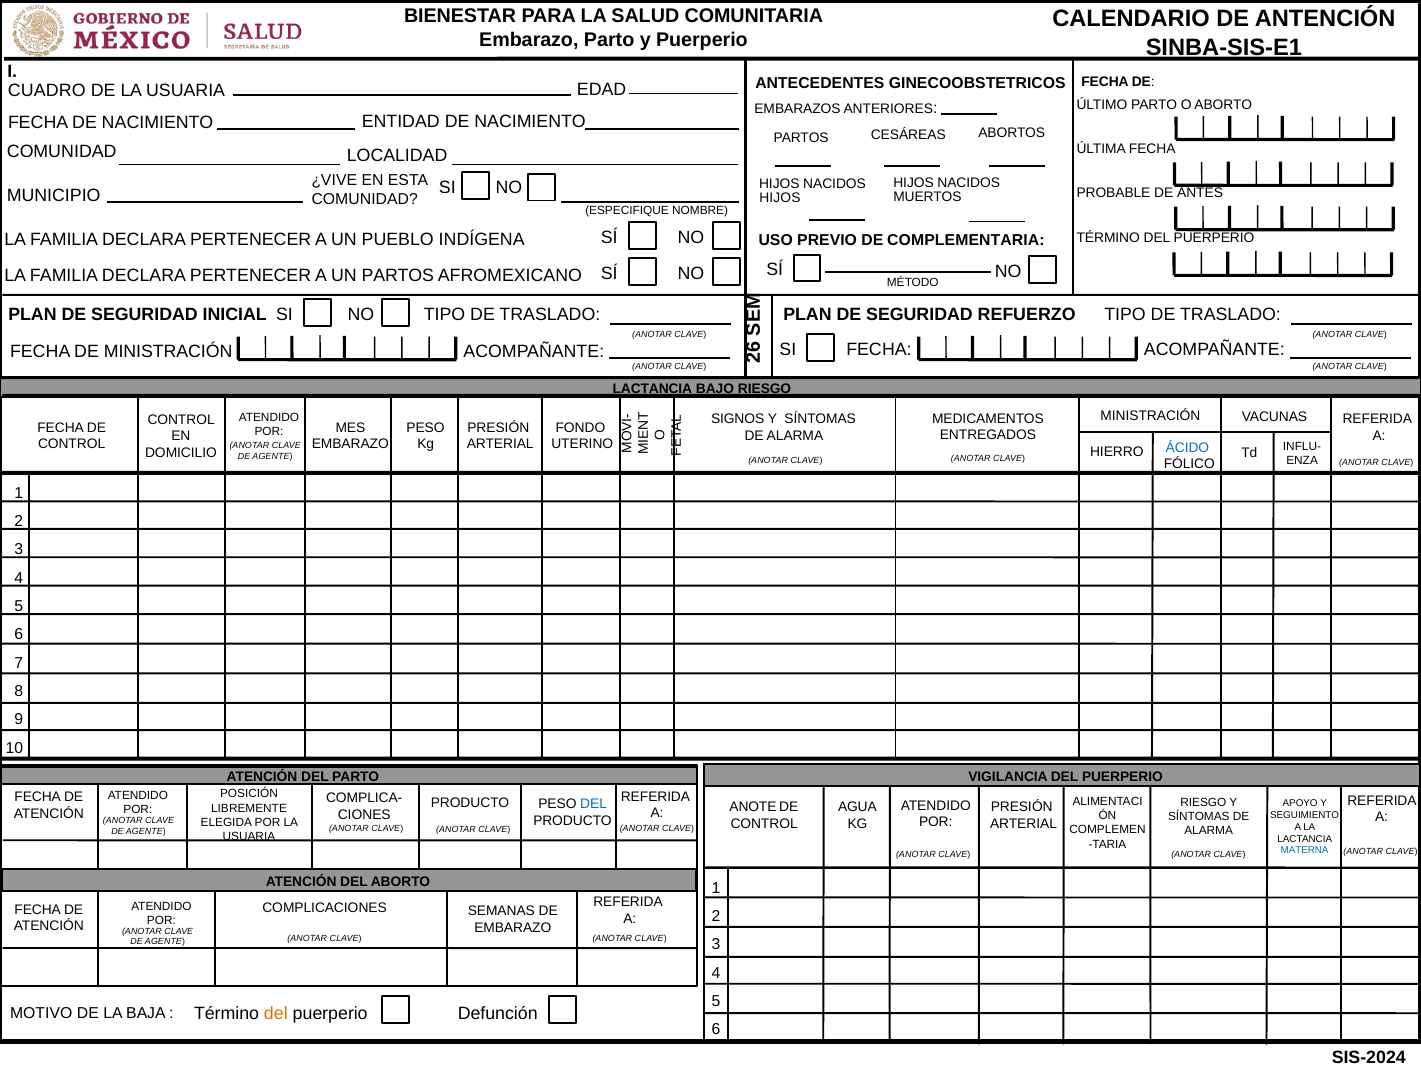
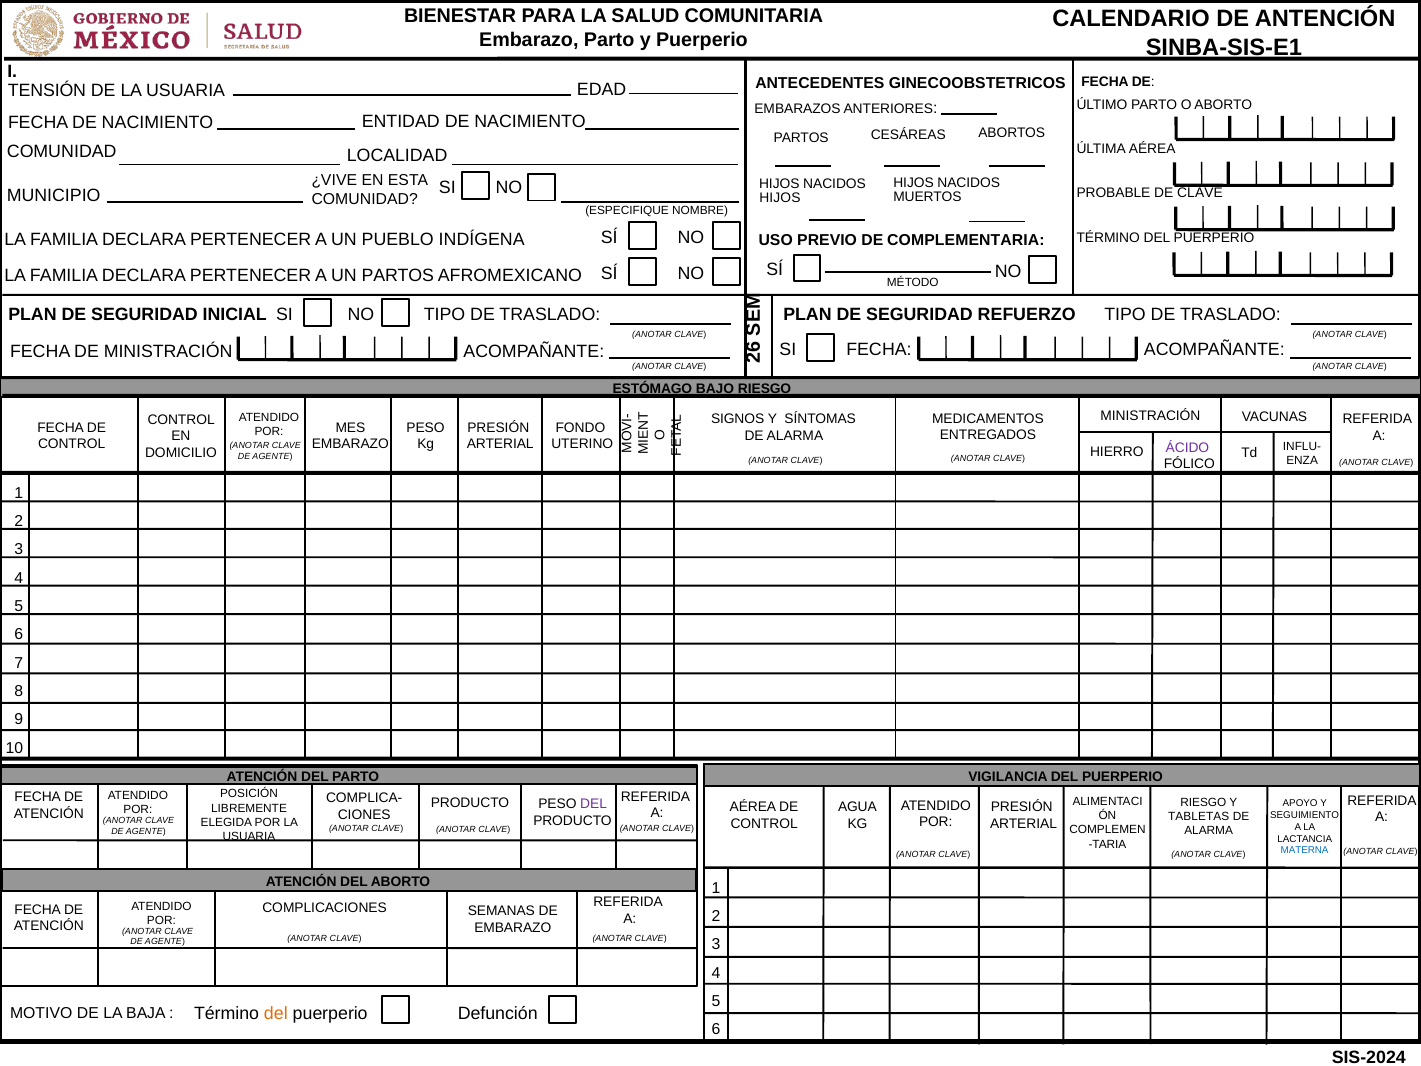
CUADRO: CUADRO -> TENSIÓN (47, 90)
ÚLTIMA FECHA: FECHA -> AÉREA (1152, 149)
DE ANTES: ANTES -> CLAVE (1200, 193)
LACTANCIA: LACTANCIA -> ESTÓMAGO (652, 389)
ÁCIDO colour: blue -> purple (1187, 447)
DEL colour: blue -> purple (594, 804)
ANOTE: ANOTE -> AÉREA (753, 807)
SÍNTOMAS: SÍNTOMAS -> TABLETAS (1199, 816)
